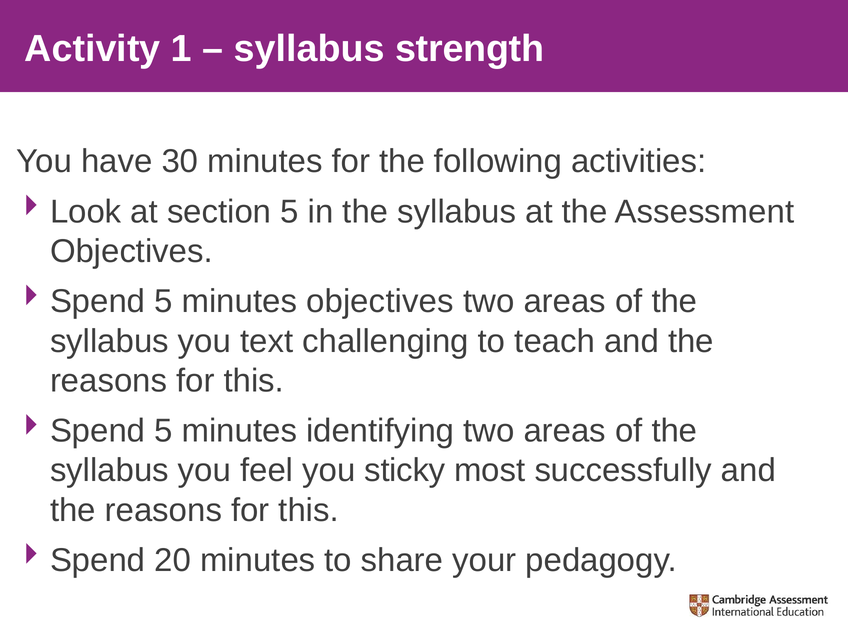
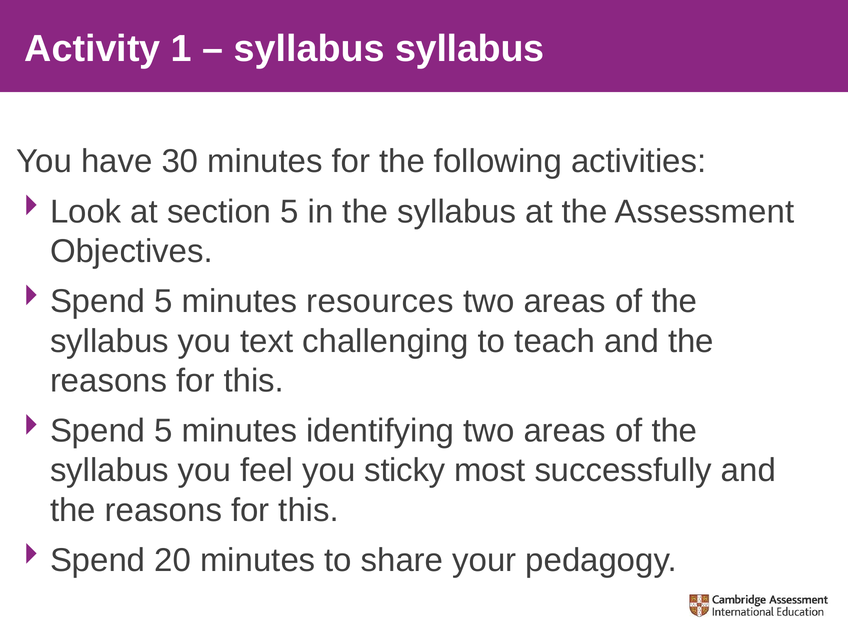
syllabus strength: strength -> syllabus (470, 49)
minutes objectives: objectives -> resources (380, 302)
